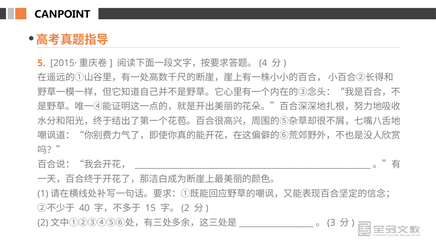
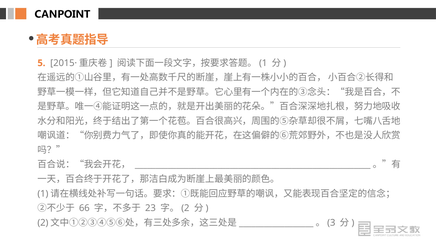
4: 4 -> 1 (263, 63)
40: 40 -> 66 (84, 208)
15: 15 -> 23 (150, 208)
